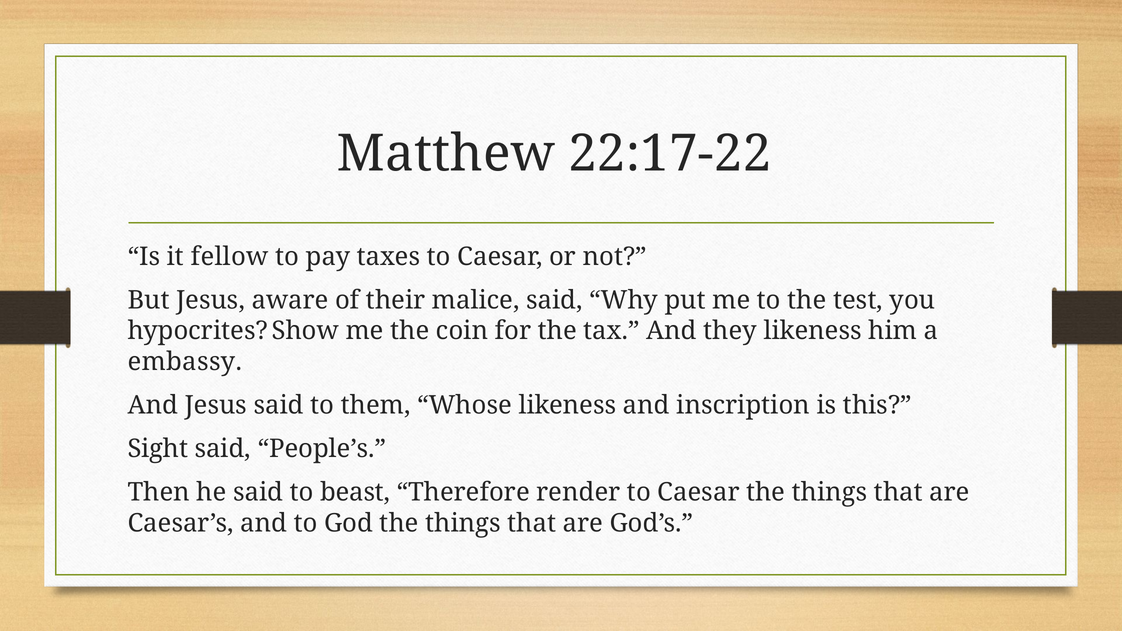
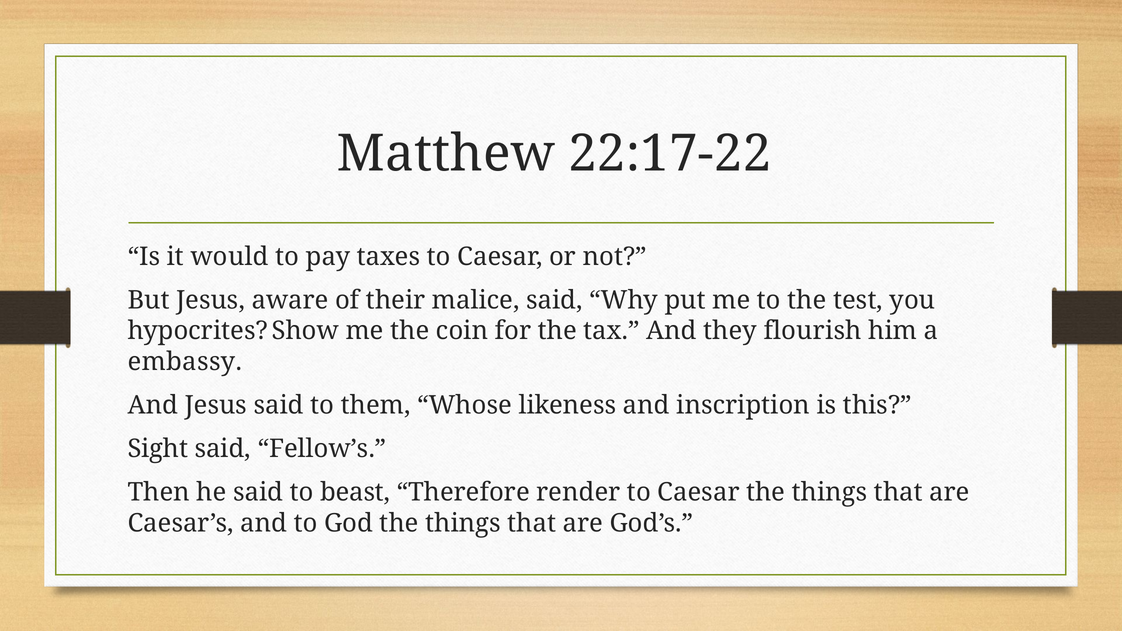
fellow: fellow -> would (230, 257)
they likeness: likeness -> flourish (813, 331)
People’s: People’s -> Fellow’s (322, 449)
